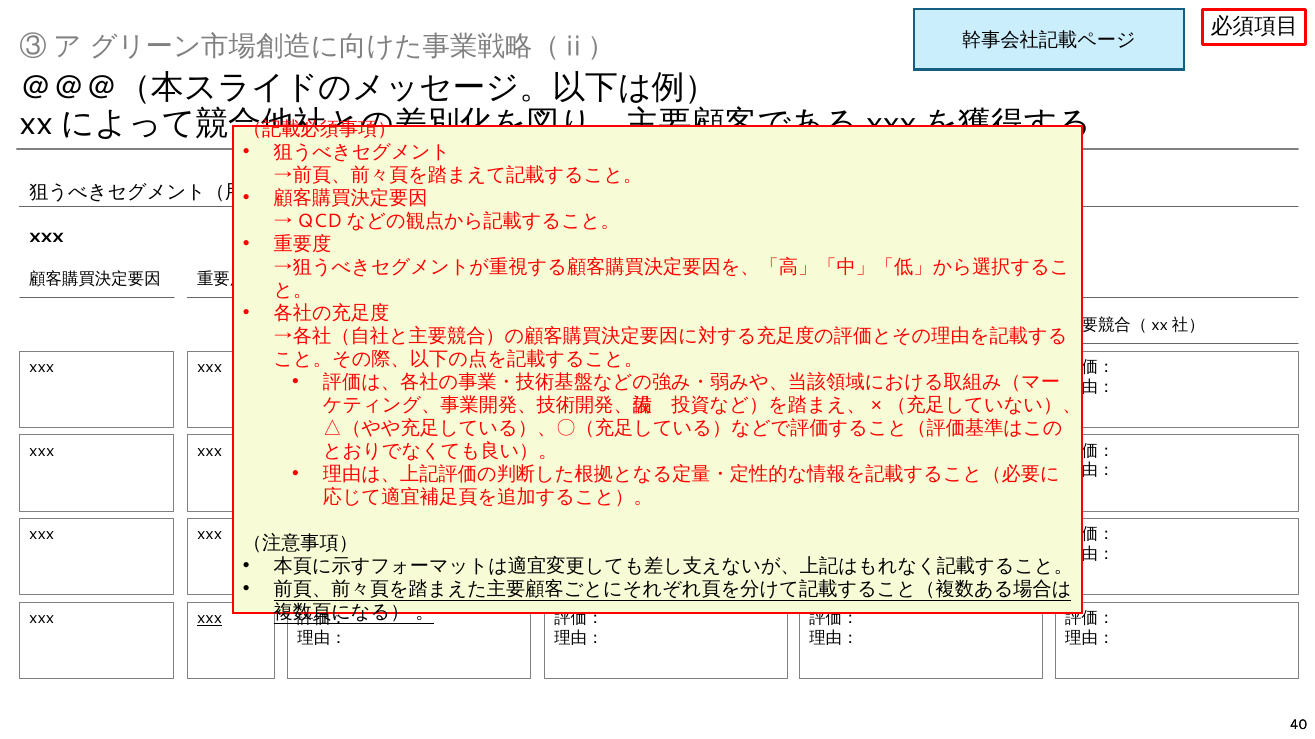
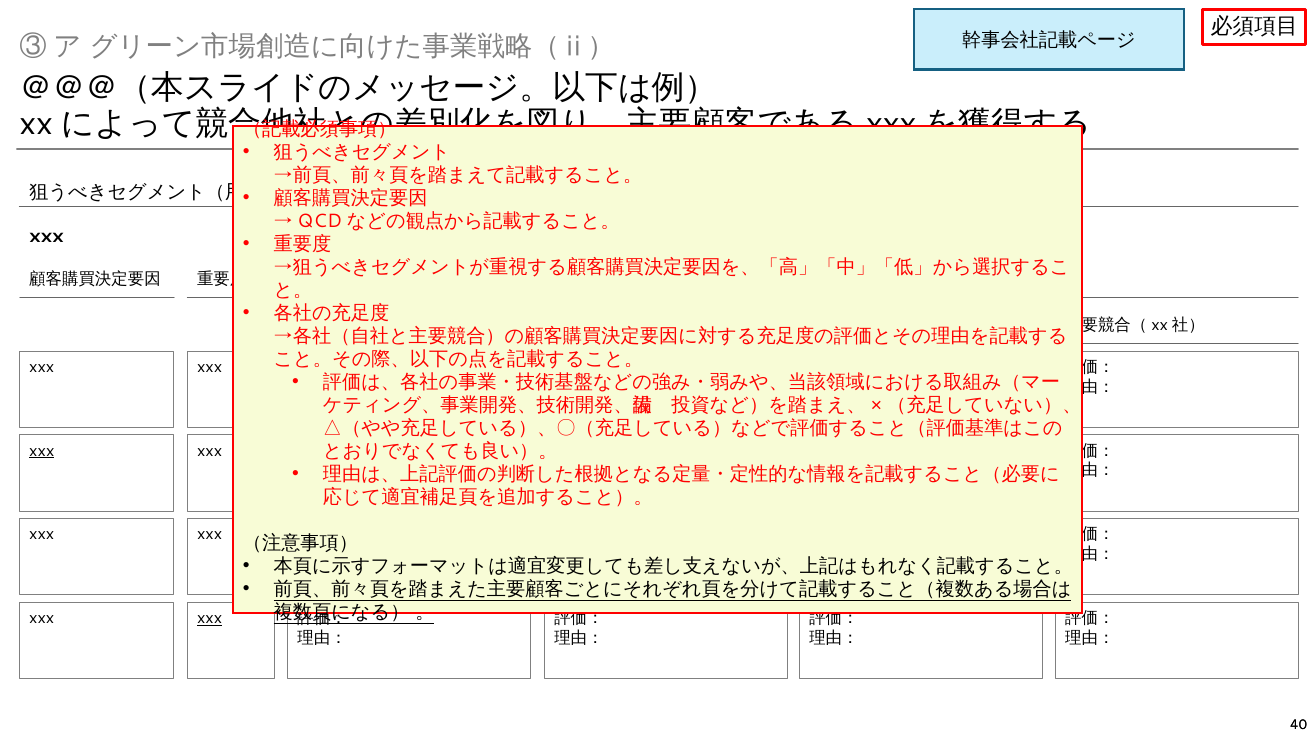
xxx underline: none -> present (42, 451)
